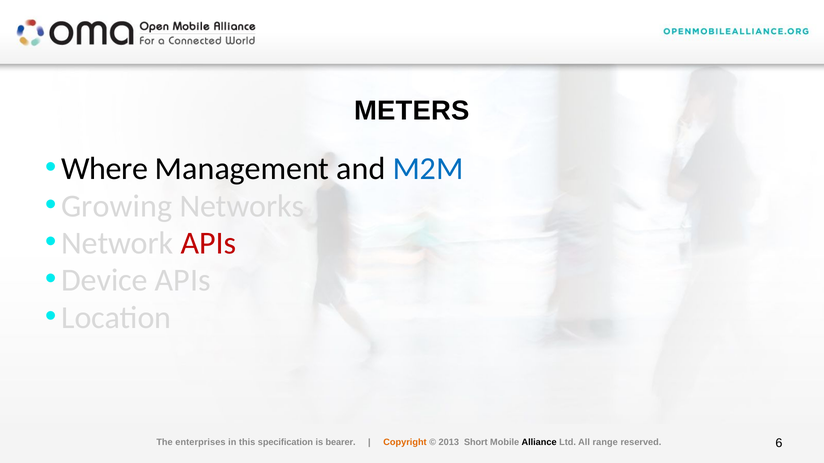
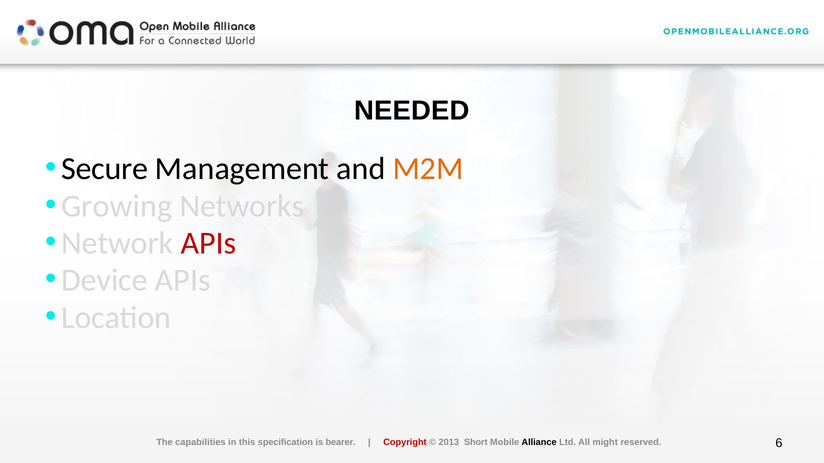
METERS: METERS -> NEEDED (412, 111)
Where: Where -> Secure (105, 169)
M2M colour: blue -> orange (428, 169)
enterprises: enterprises -> capabilities (200, 443)
Copyright colour: orange -> red (405, 443)
range: range -> might (605, 443)
